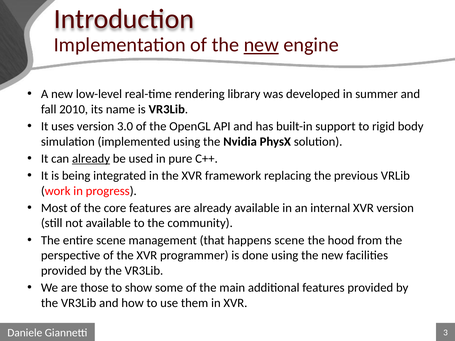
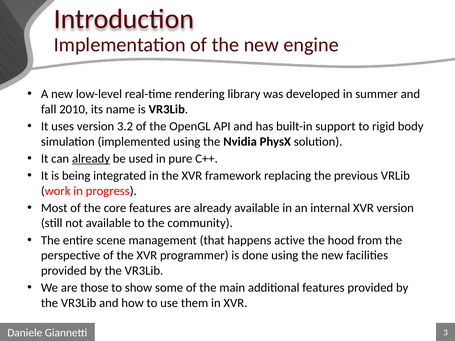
new underline: present -> none (261, 45)
3.0: 3.0 -> 3.2 (125, 126)
happens scene: scene -> active (290, 240)
